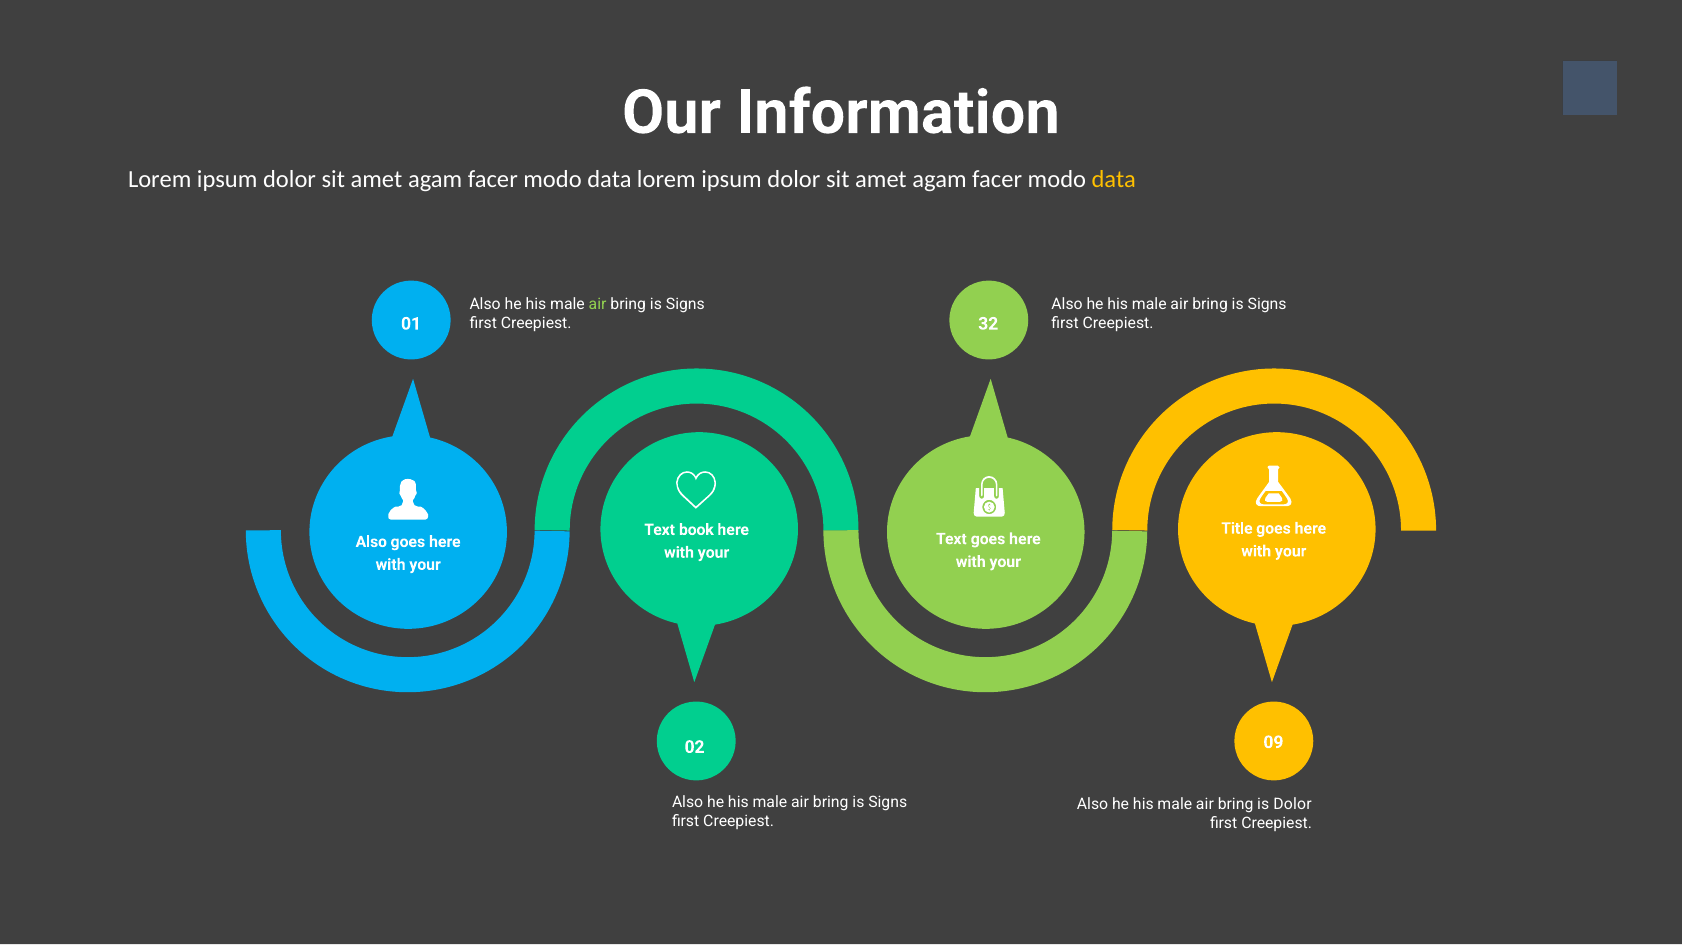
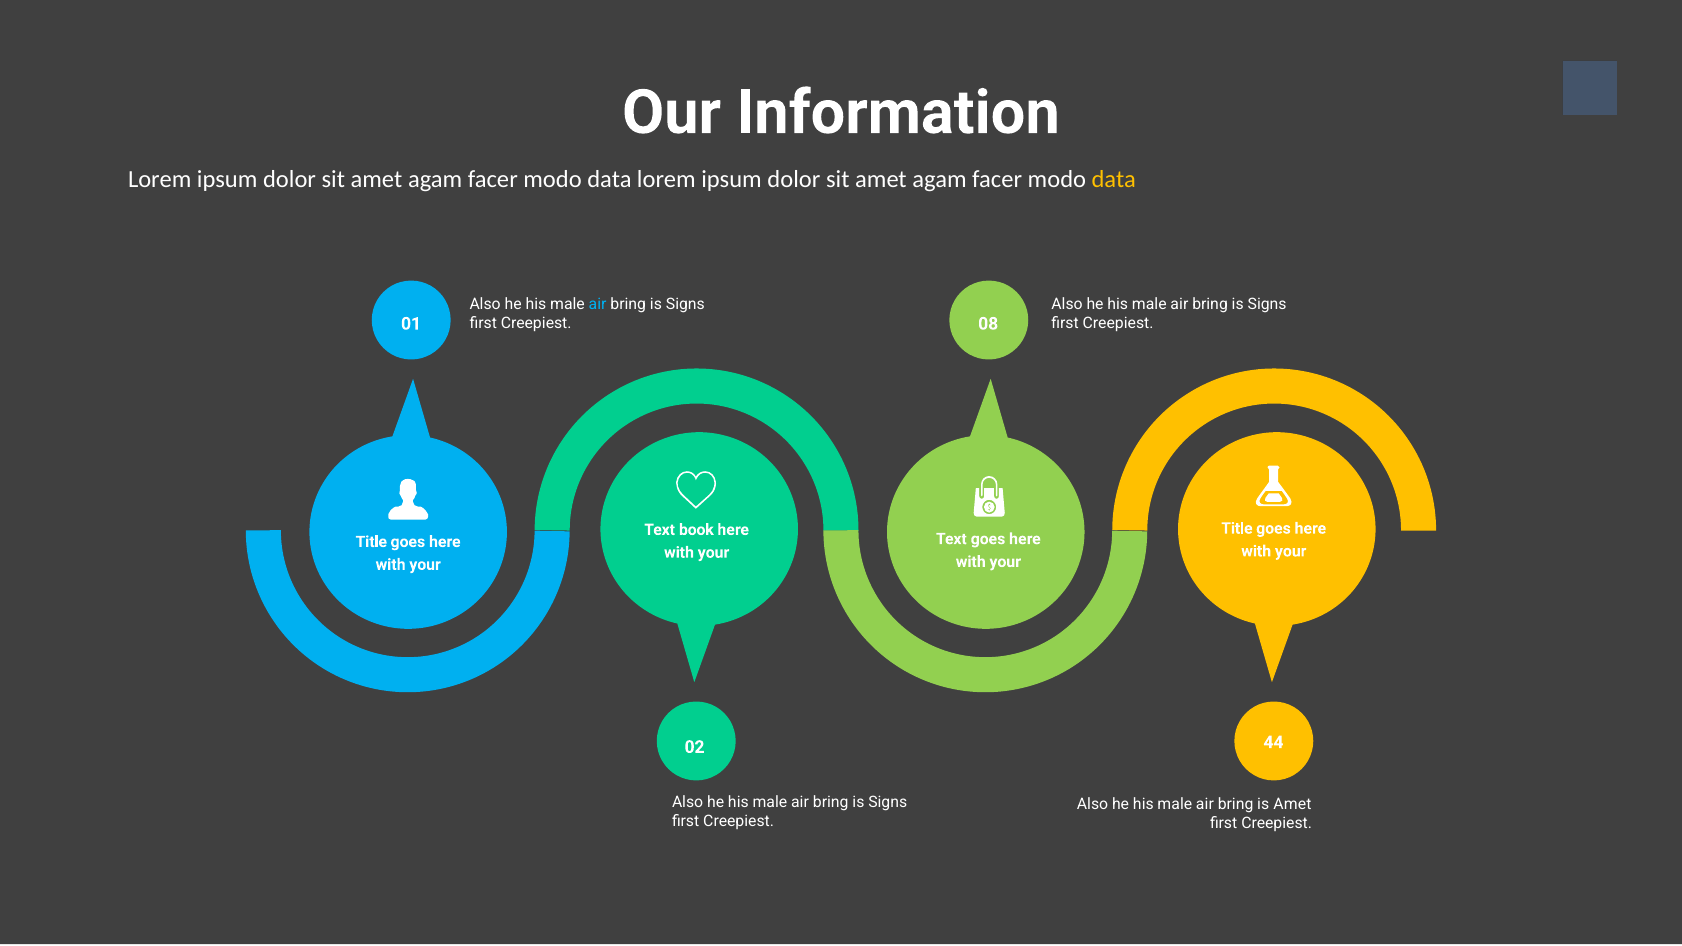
air colour: light green -> light blue (598, 304)
32: 32 -> 08 (988, 324)
Also: Also -> Title (371, 542)
09: 09 -> 44 (1273, 742)
is Dolor: Dolor -> Amet (1293, 804)
